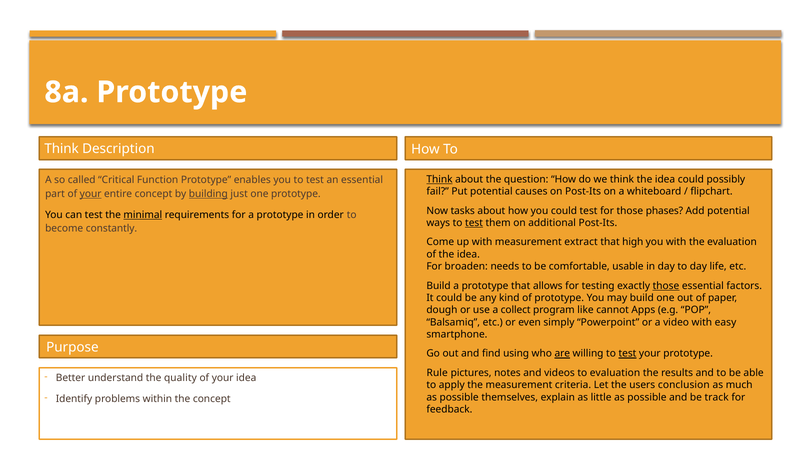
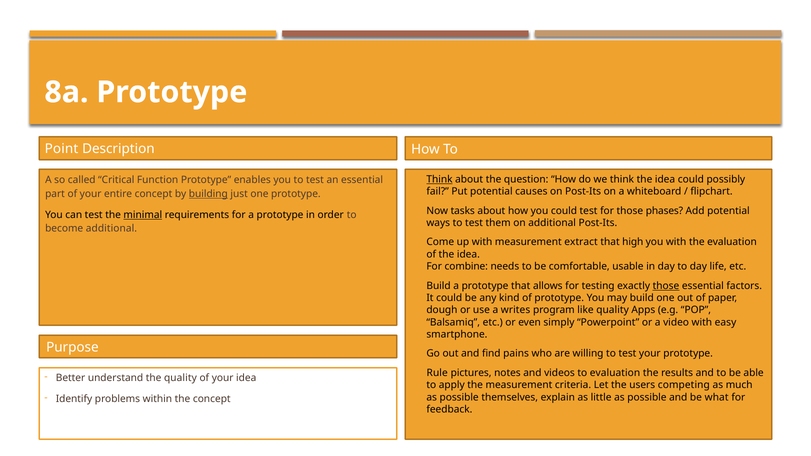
Think: Think -> Point (61, 149)
your underline: present -> none (91, 194)
test underline: present -> none (474, 223)
become constantly: constantly -> additional (111, 229)
broaden: broaden -> combine (466, 267)
collect: collect -> writes (516, 310)
like cannot: cannot -> quality (613, 310)
using: using -> pains (516, 354)
are underline: present -> none (562, 354)
test underline: present -> none (627, 354)
conclusion: conclusion -> competing (684, 385)
track: track -> what (717, 397)
